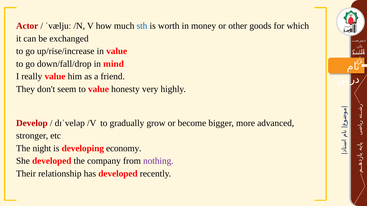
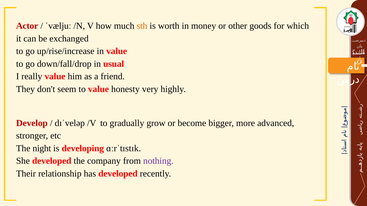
sth colour: blue -> orange (142, 26)
mind: mind -> usual (114, 64)
economy: economy -> ɑːrˈtɪstɪk (124, 149)
